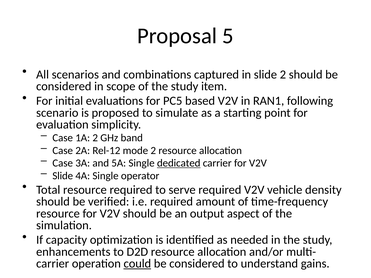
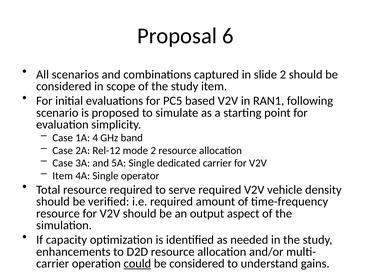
5: 5 -> 6 (228, 36)
1A 2: 2 -> 4 (95, 138)
dedicated underline: present -> none (179, 163)
Slide: Slide -> Item (63, 176)
